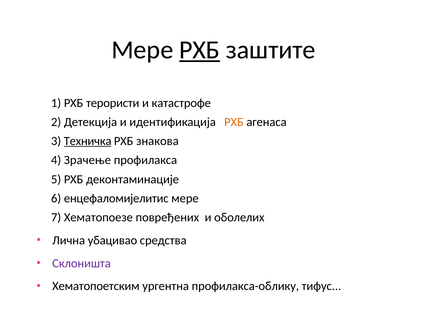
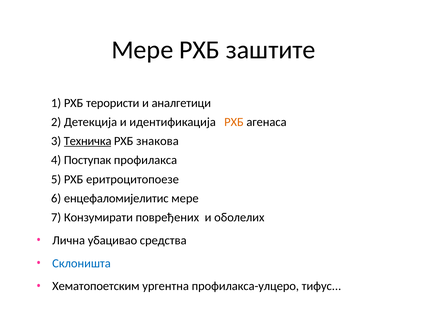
РХБ underline: present -> none (200, 50)
катастрофе: катастрофе -> аналгетици (181, 103)
Зрачење: Зрачење -> Поступак (88, 160)
деконтаминације: деконтаминације -> еритроцитопоезе (133, 179)
Хематопоезе: Хематопоезе -> Конзумирати (98, 218)
Склоништа colour: purple -> blue (82, 263)
профилакса-облику: профилакса-облику -> профилакса-улцеро (245, 286)
